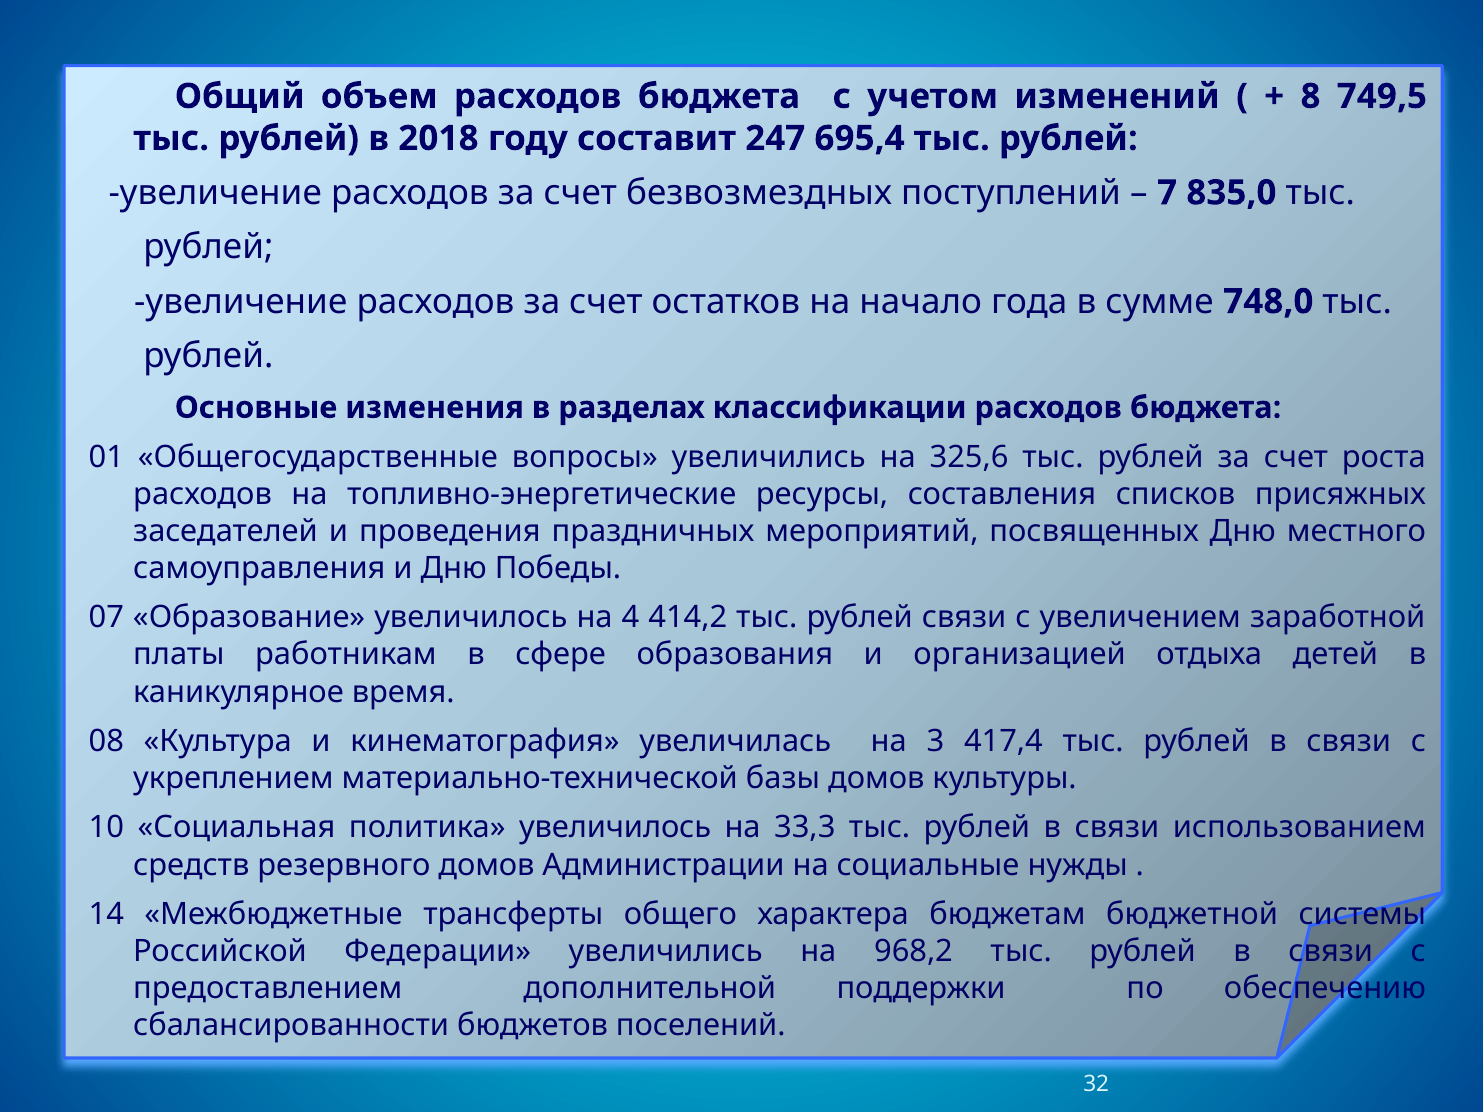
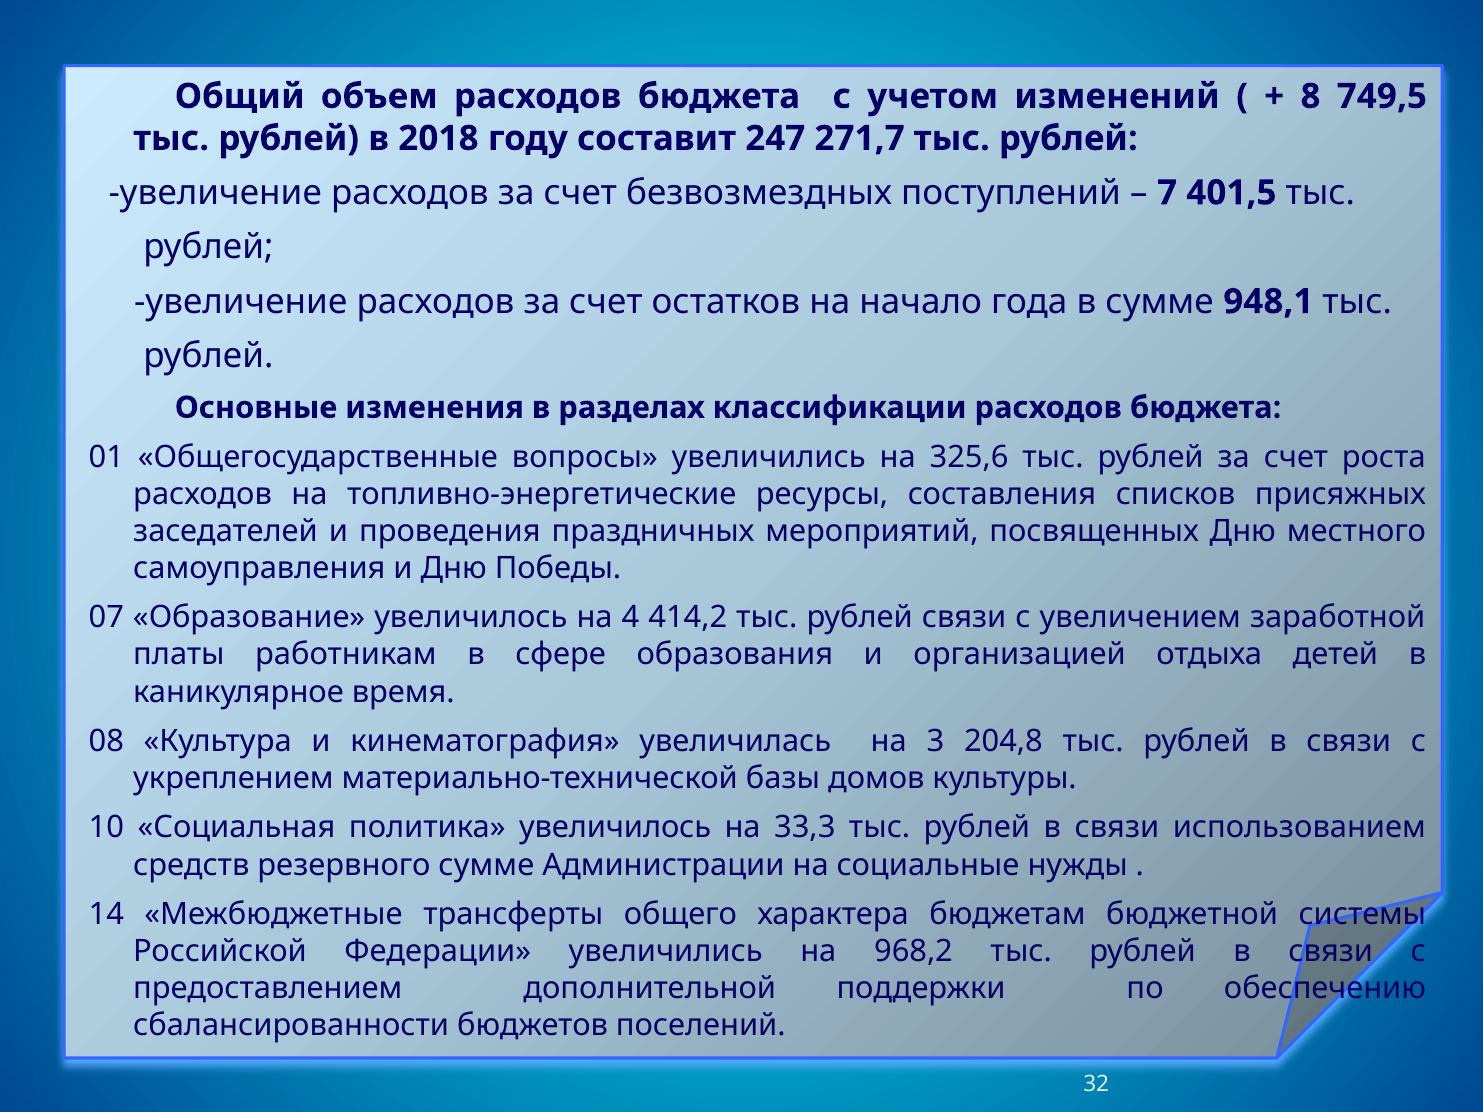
695,4: 695,4 -> 271,7 (860, 138)
835,0: 835,0 -> 401,5 (1231, 193)
748,0: 748,0 -> 948,1 (1268, 302)
417,4: 417,4 -> 204,8 (1003, 741)
резервного домов: домов -> сумме (486, 865)
